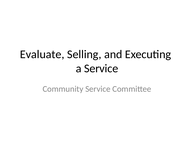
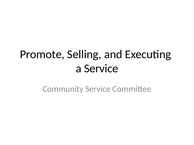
Evaluate: Evaluate -> Promote (42, 55)
